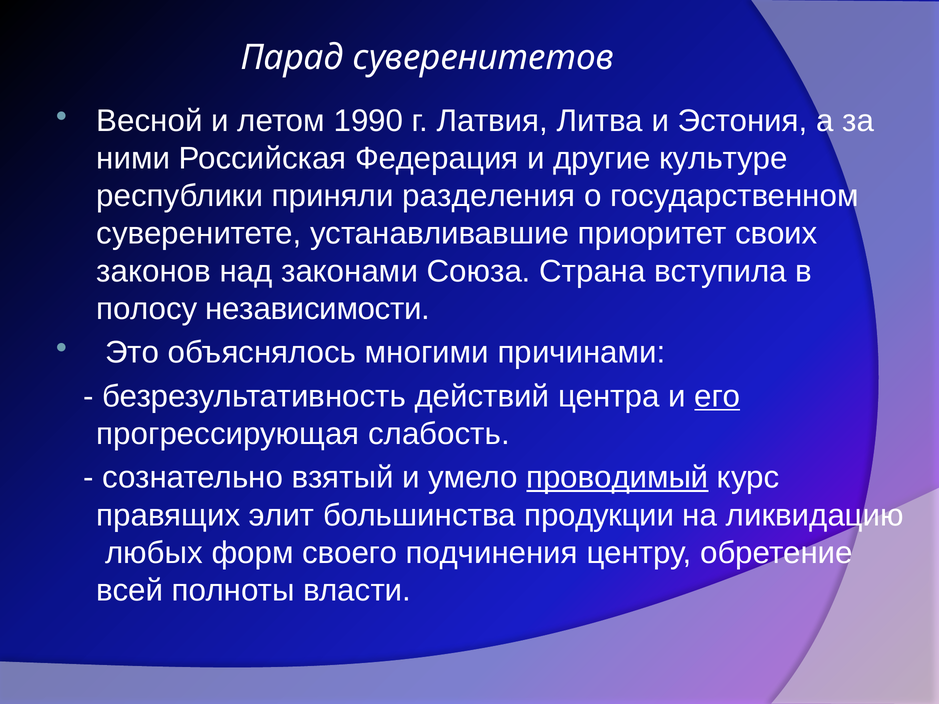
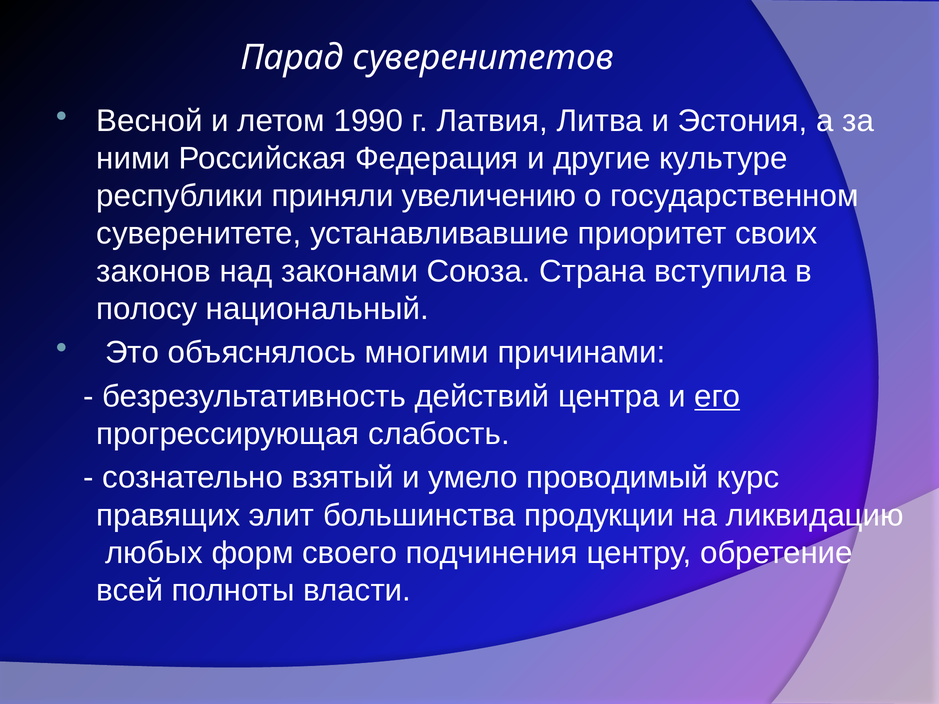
разделения: разделения -> увеличению (489, 196)
независимости: независимости -> национальный (318, 309)
проводимый underline: present -> none (617, 478)
